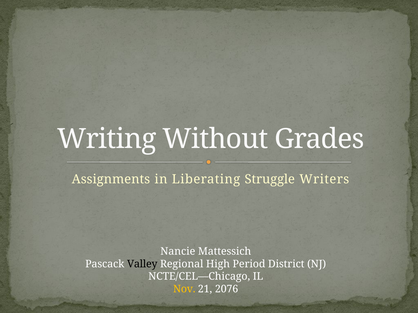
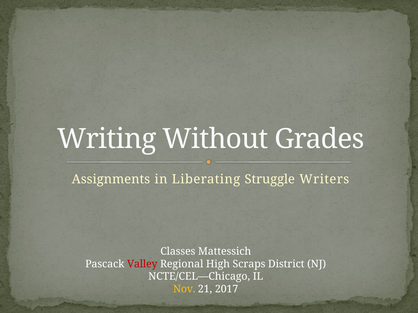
Nancie: Nancie -> Classes (178, 252)
Valley colour: black -> red (142, 264)
Period: Period -> Scraps (249, 264)
2076: 2076 -> 2017 (227, 290)
